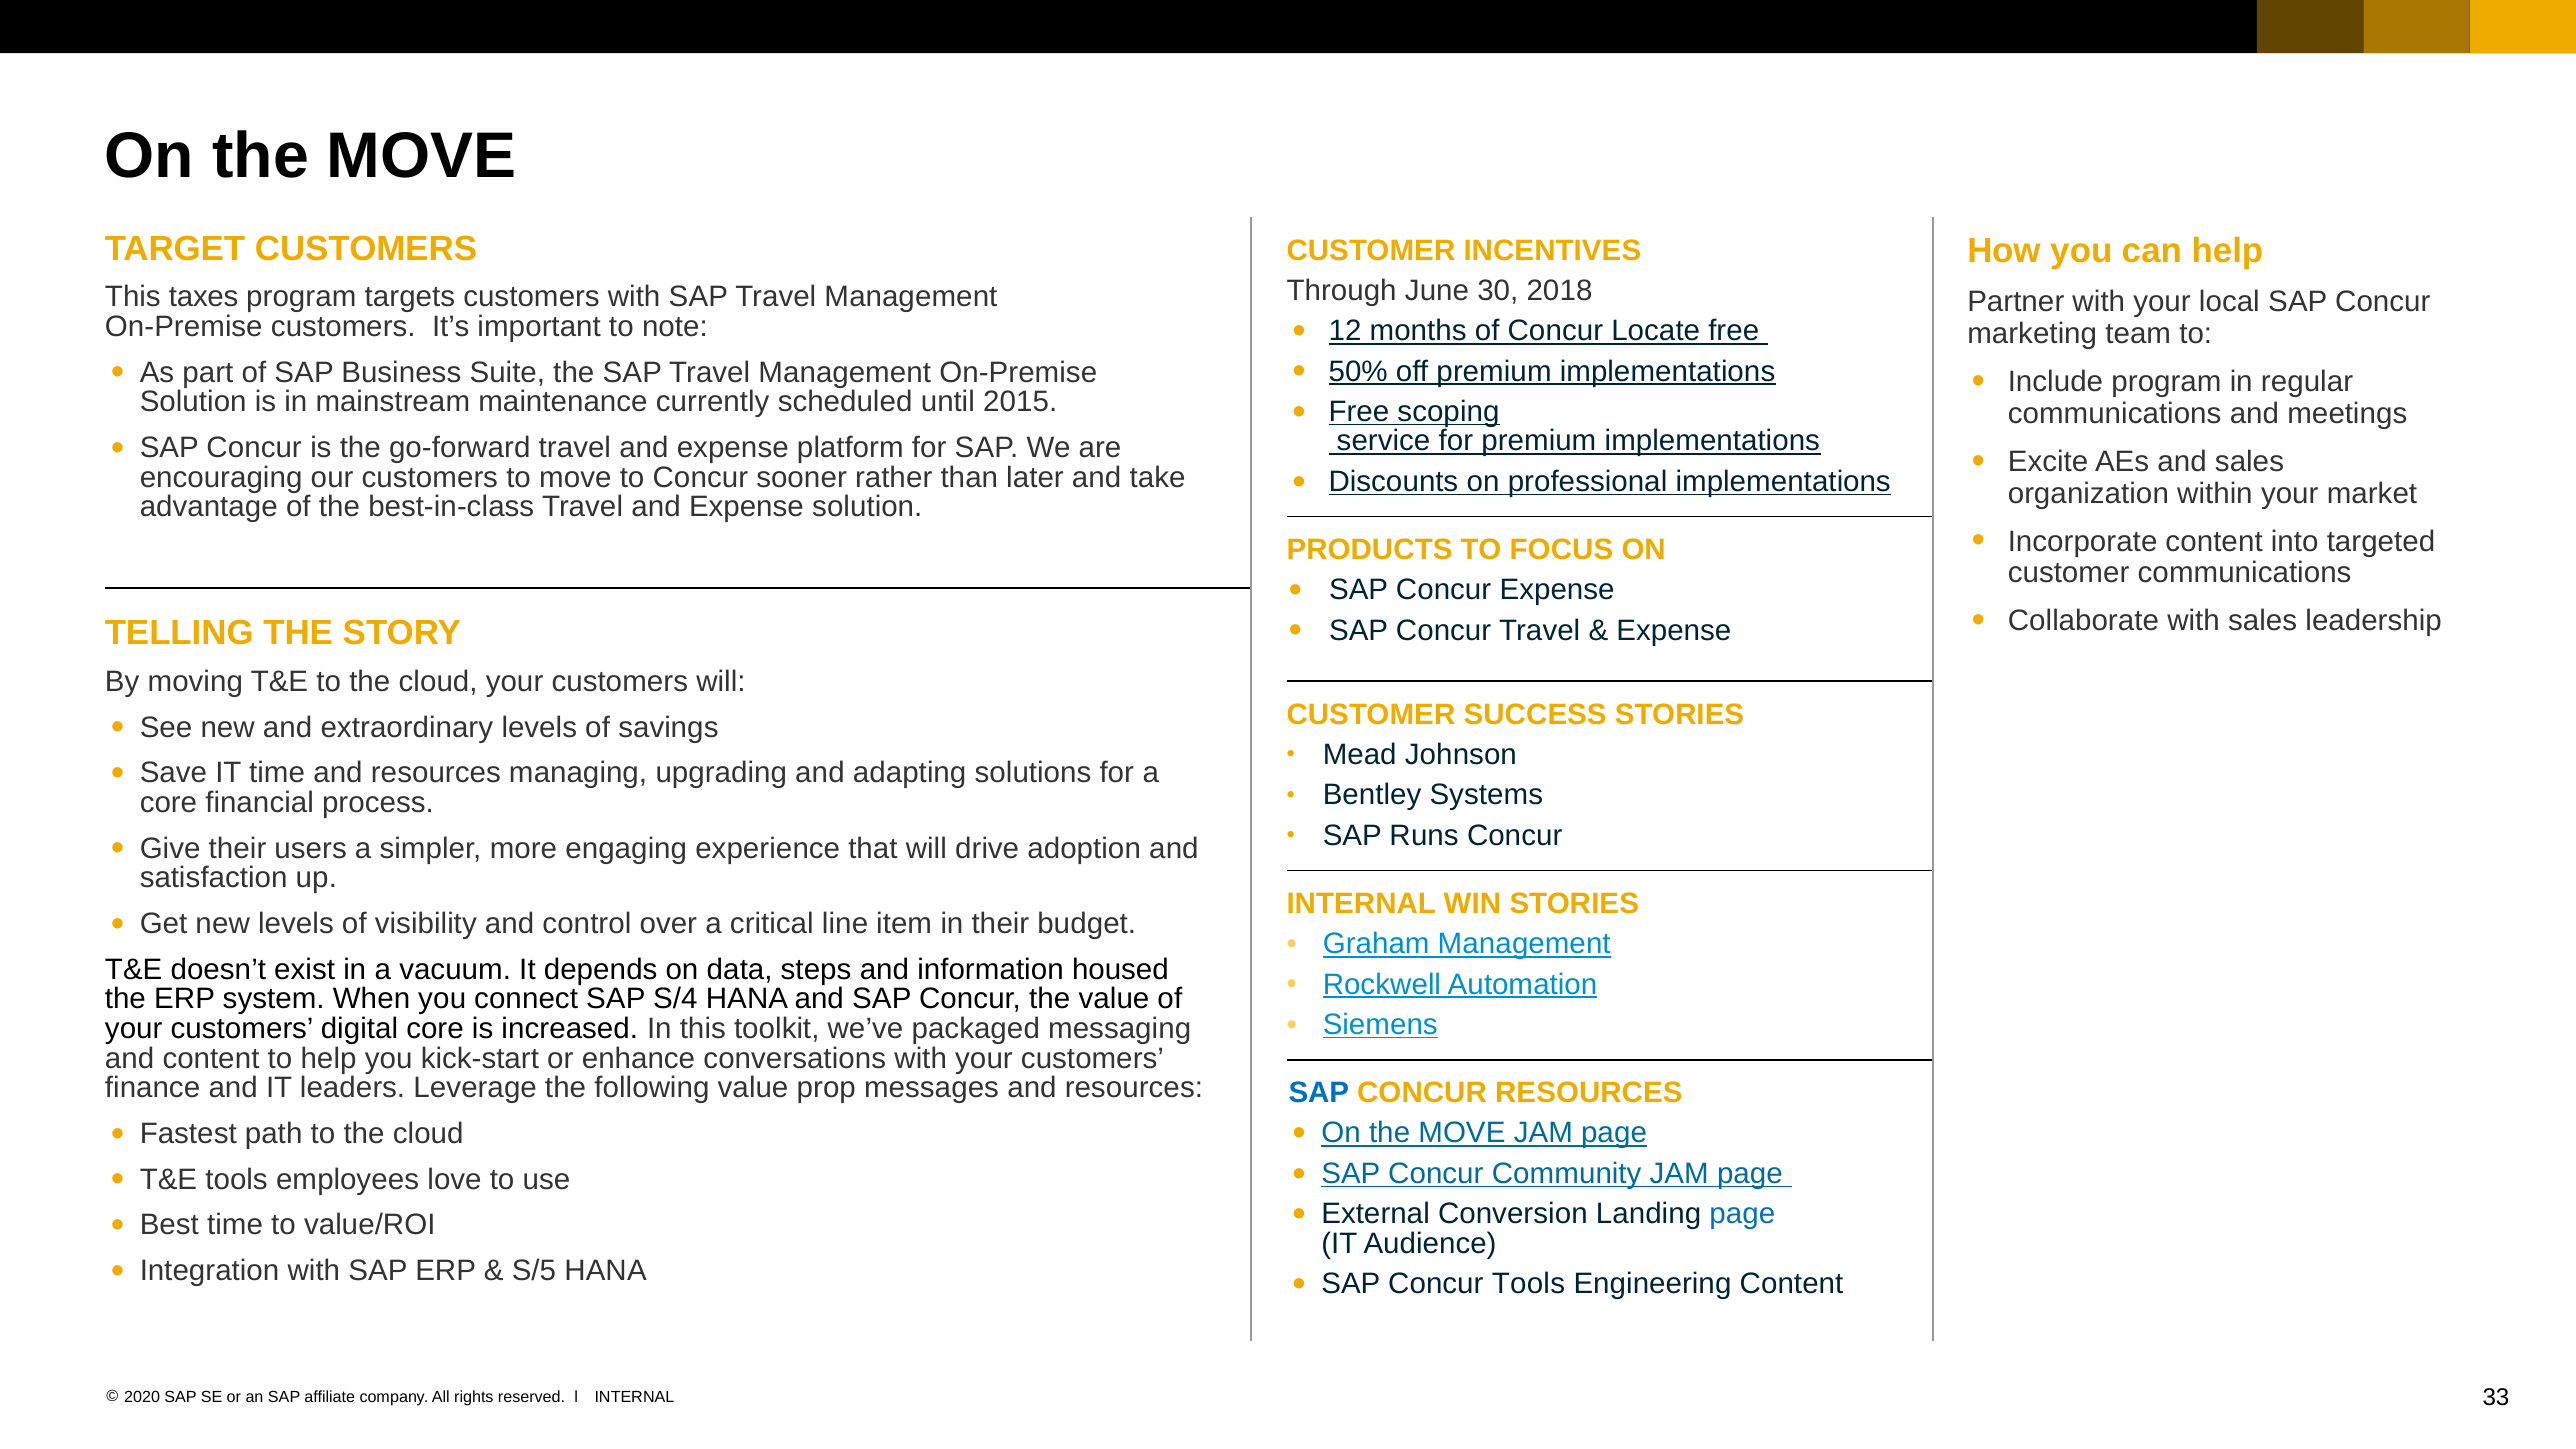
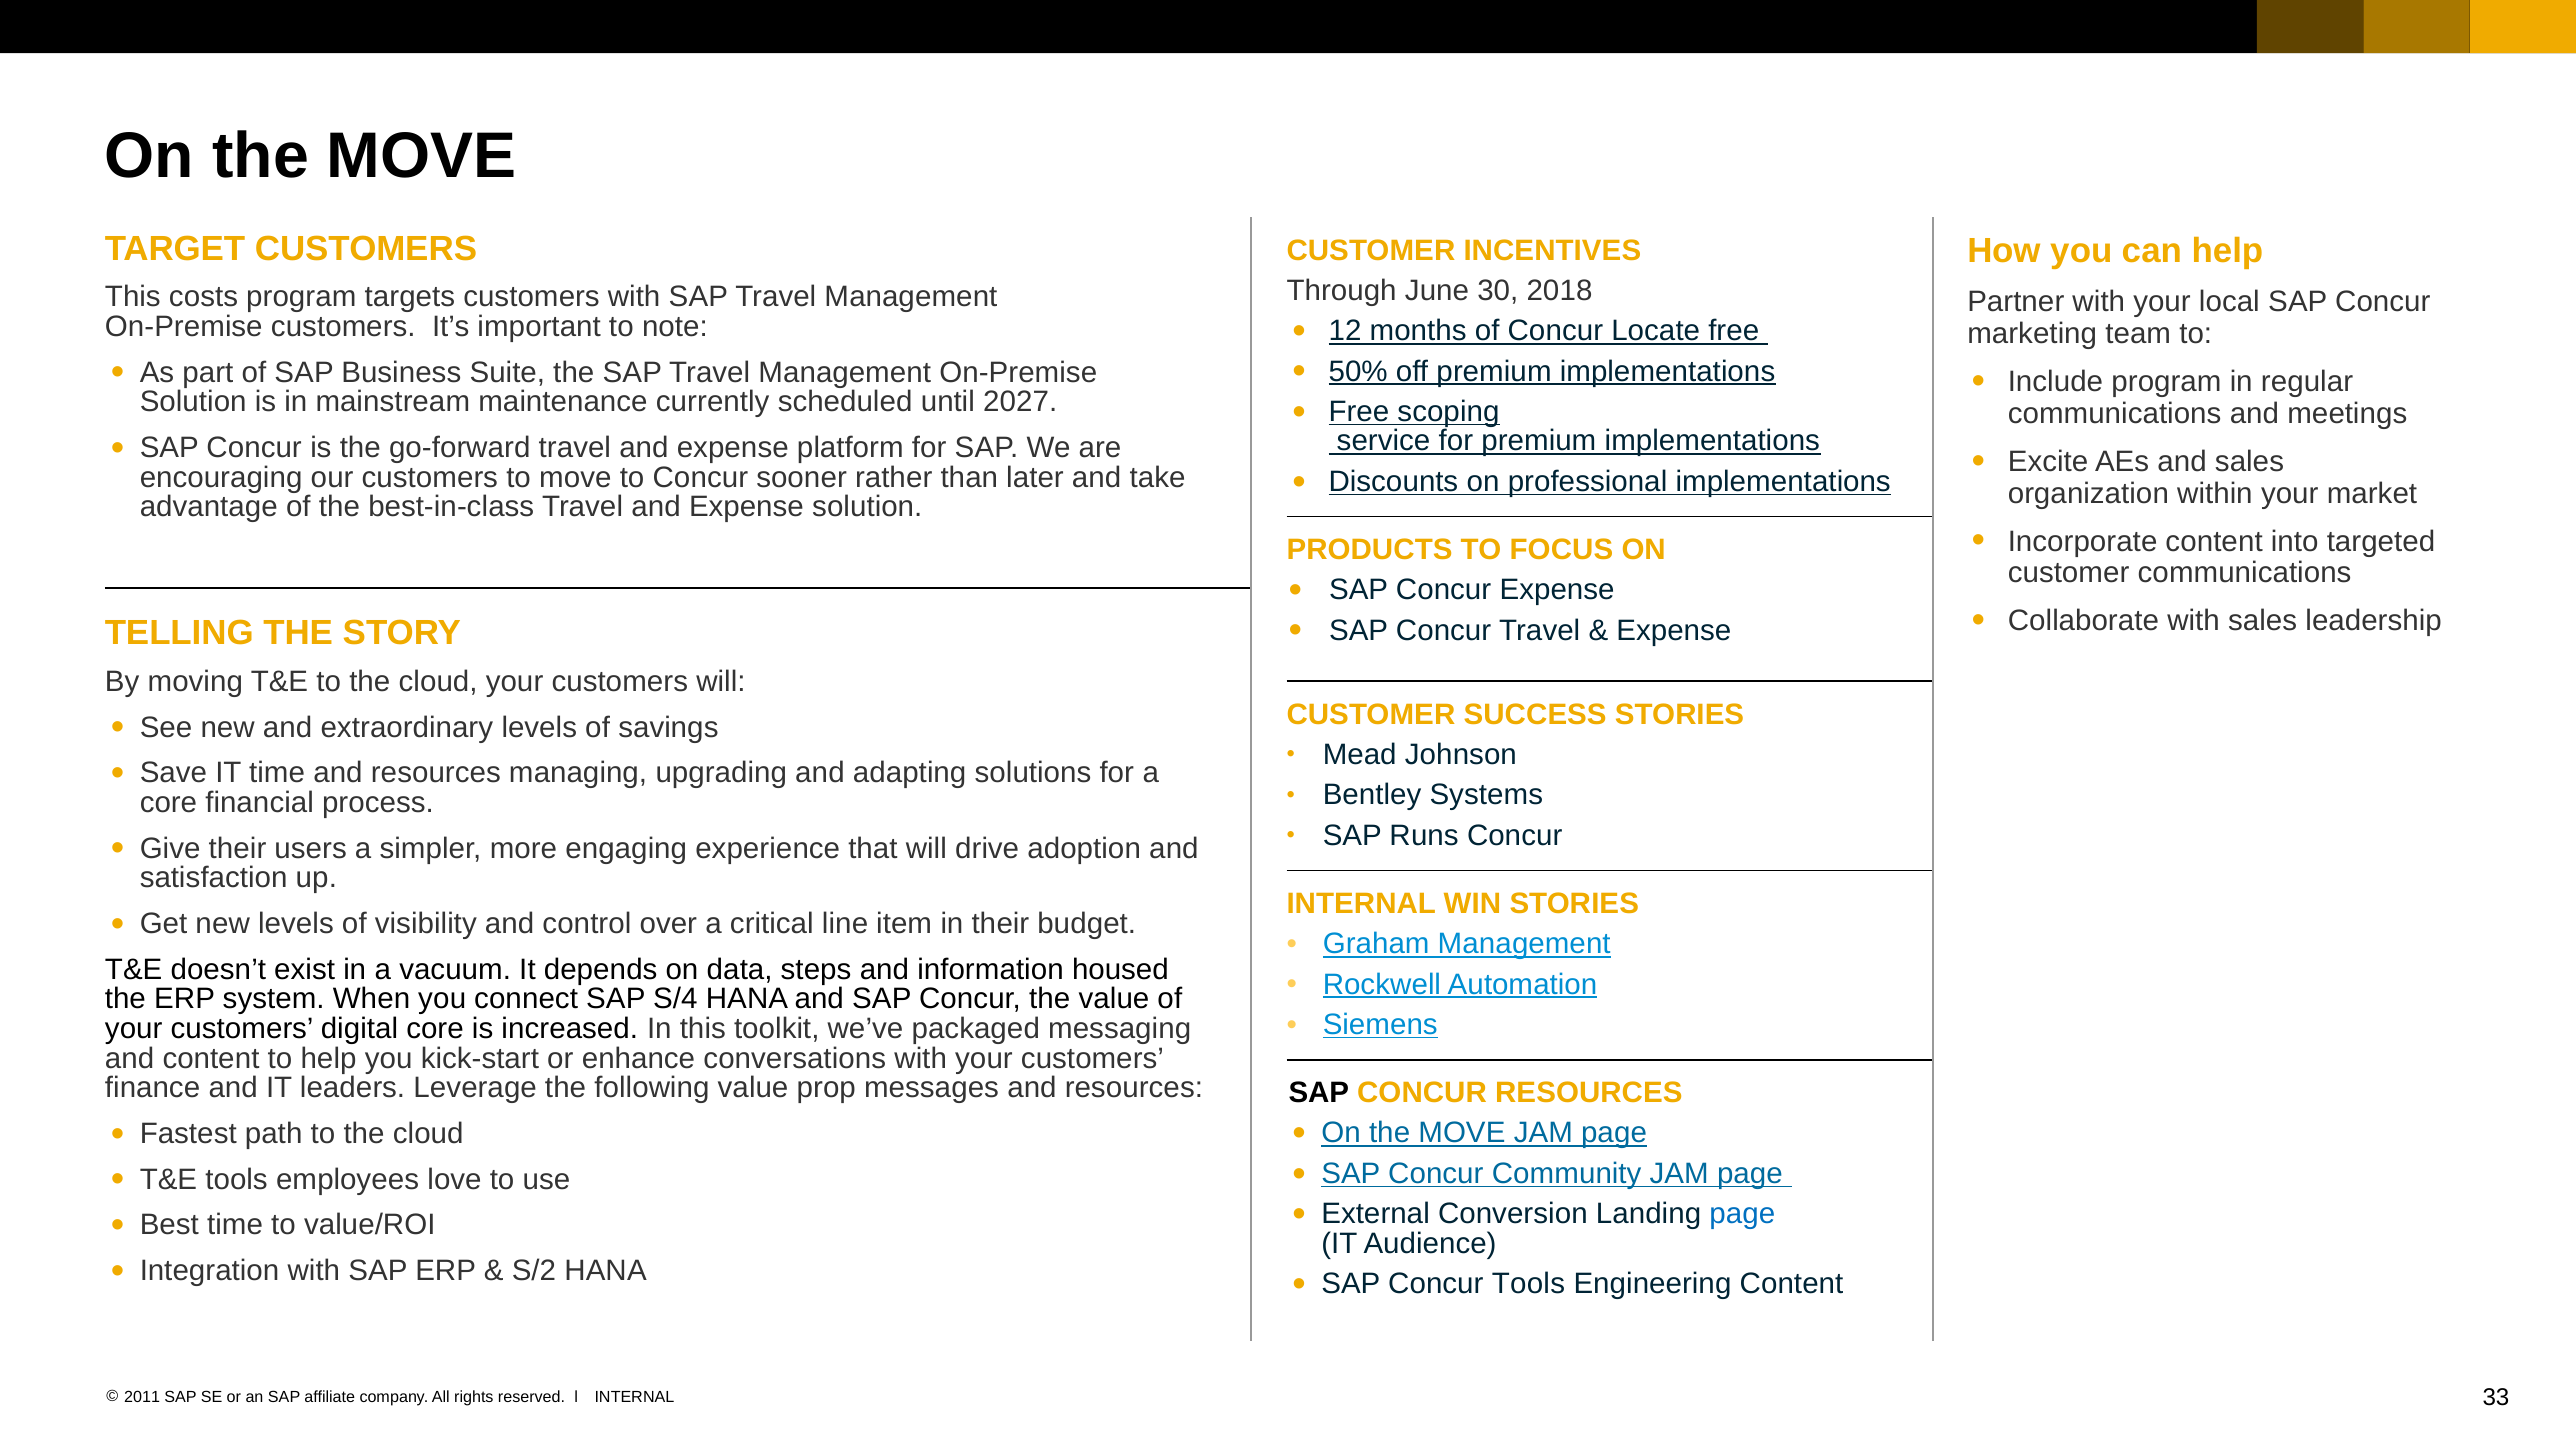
taxes: taxes -> costs (204, 297)
2015: 2015 -> 2027 (1020, 402)
SAP colour: blue -> black (1319, 1093)
S/5: S/5 -> S/2 (534, 1271)
2020: 2020 -> 2011 (142, 1397)
